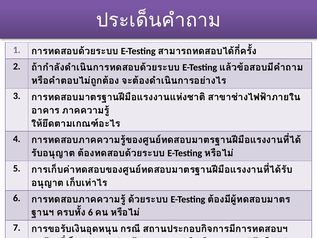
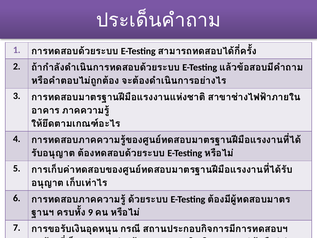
6: 6 -> 9 (90, 212)
